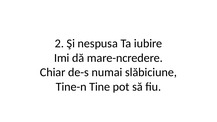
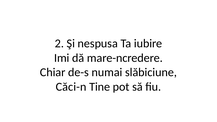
Tine-n: Tine-n -> Căci-n (71, 87)
